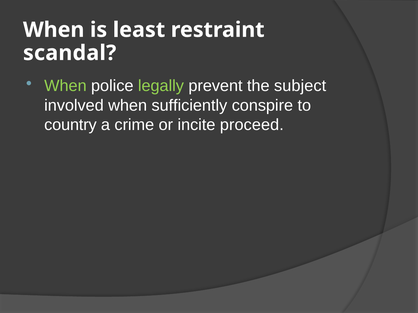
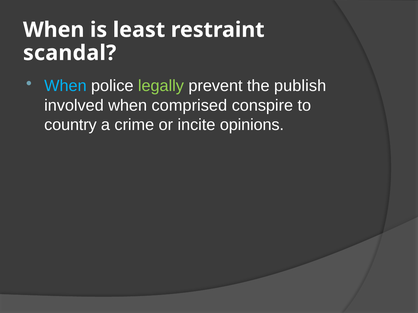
When colour: light green -> light blue (65, 86)
subject: subject -> publish (300, 86)
sufficiently: sufficiently -> comprised (189, 106)
proceed: proceed -> opinions (252, 125)
